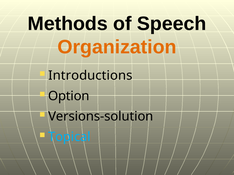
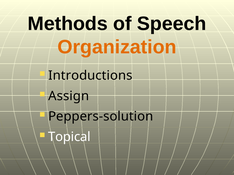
Option: Option -> Assign (69, 96)
Versions-solution: Versions-solution -> Peppers-solution (101, 117)
Topical colour: light blue -> white (69, 137)
